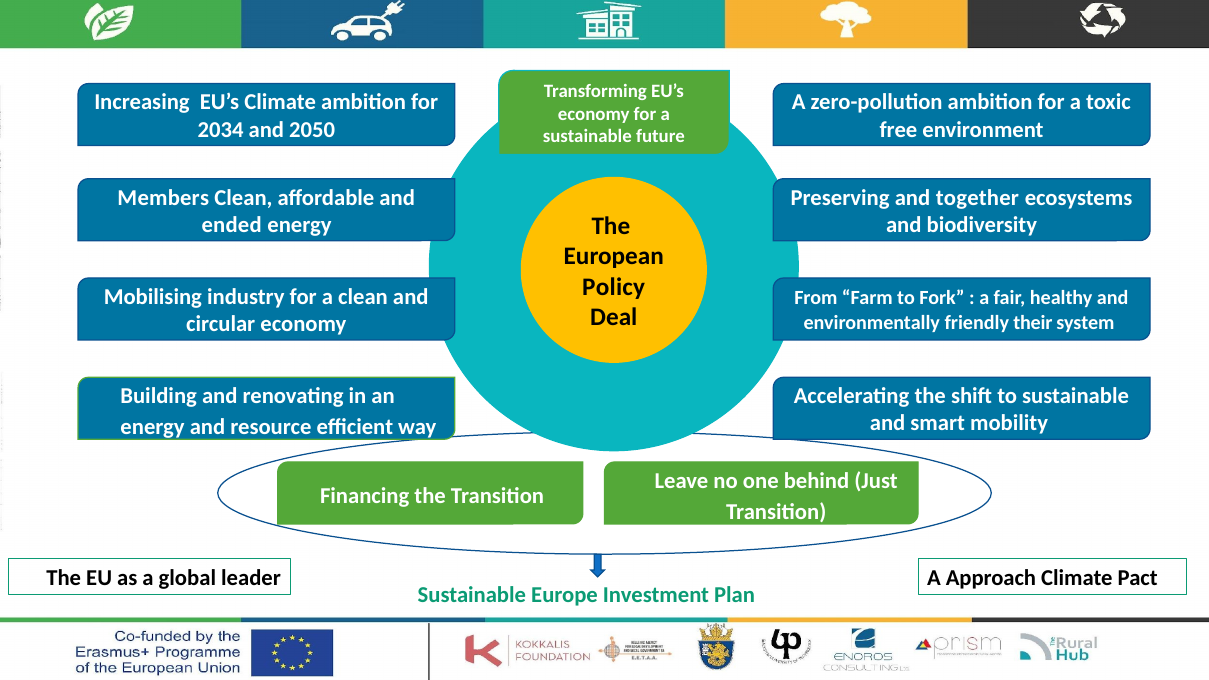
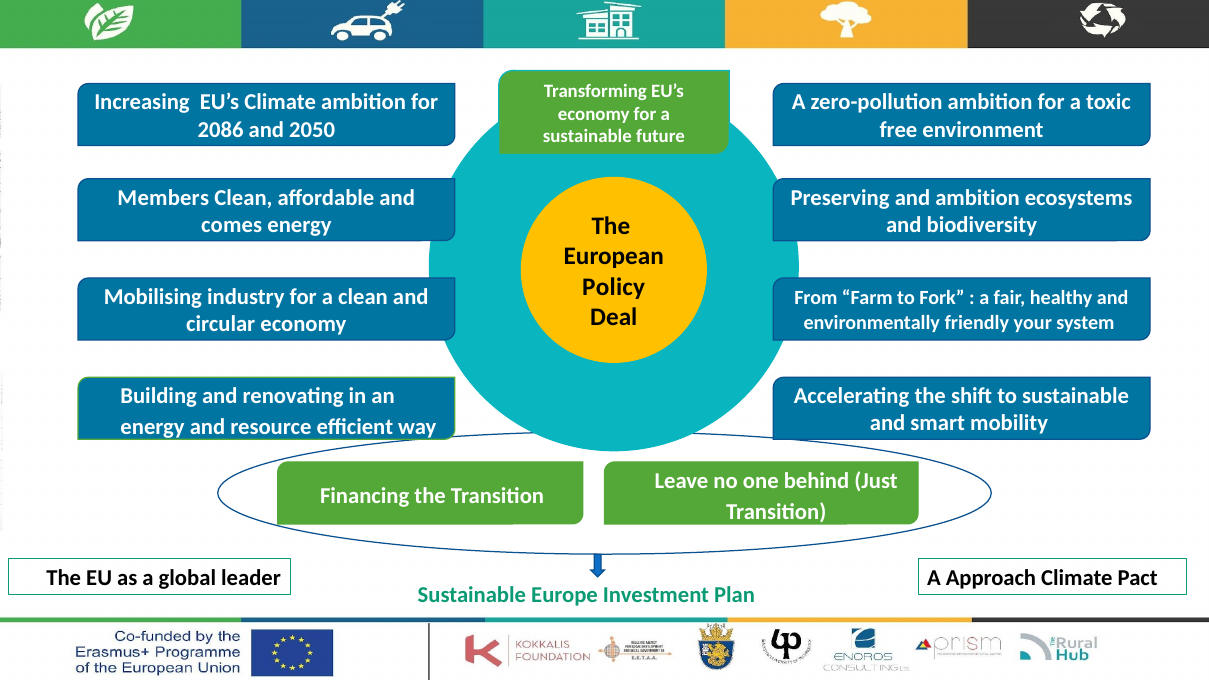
2034: 2034 -> 2086 (221, 130)
and together: together -> ambition (978, 198)
ended: ended -> comes (232, 225)
their: their -> your (1033, 322)
